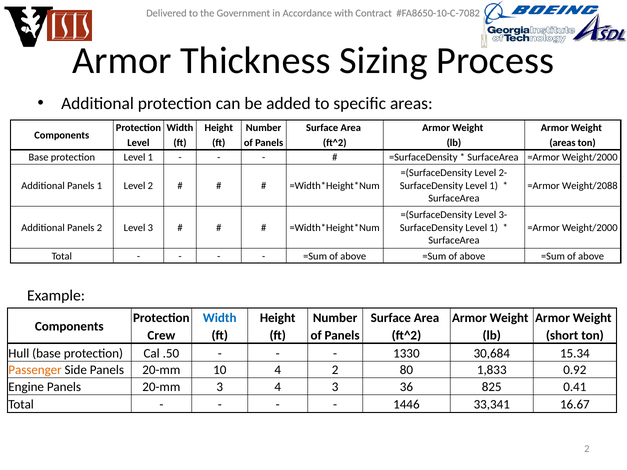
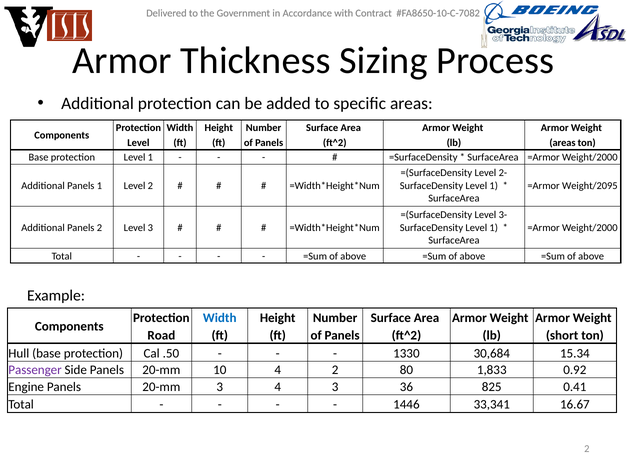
Weight/2088: Weight/2088 -> Weight/2095 (590, 186)
Crew: Crew -> Road (161, 336)
Passenger colour: orange -> purple (35, 370)
